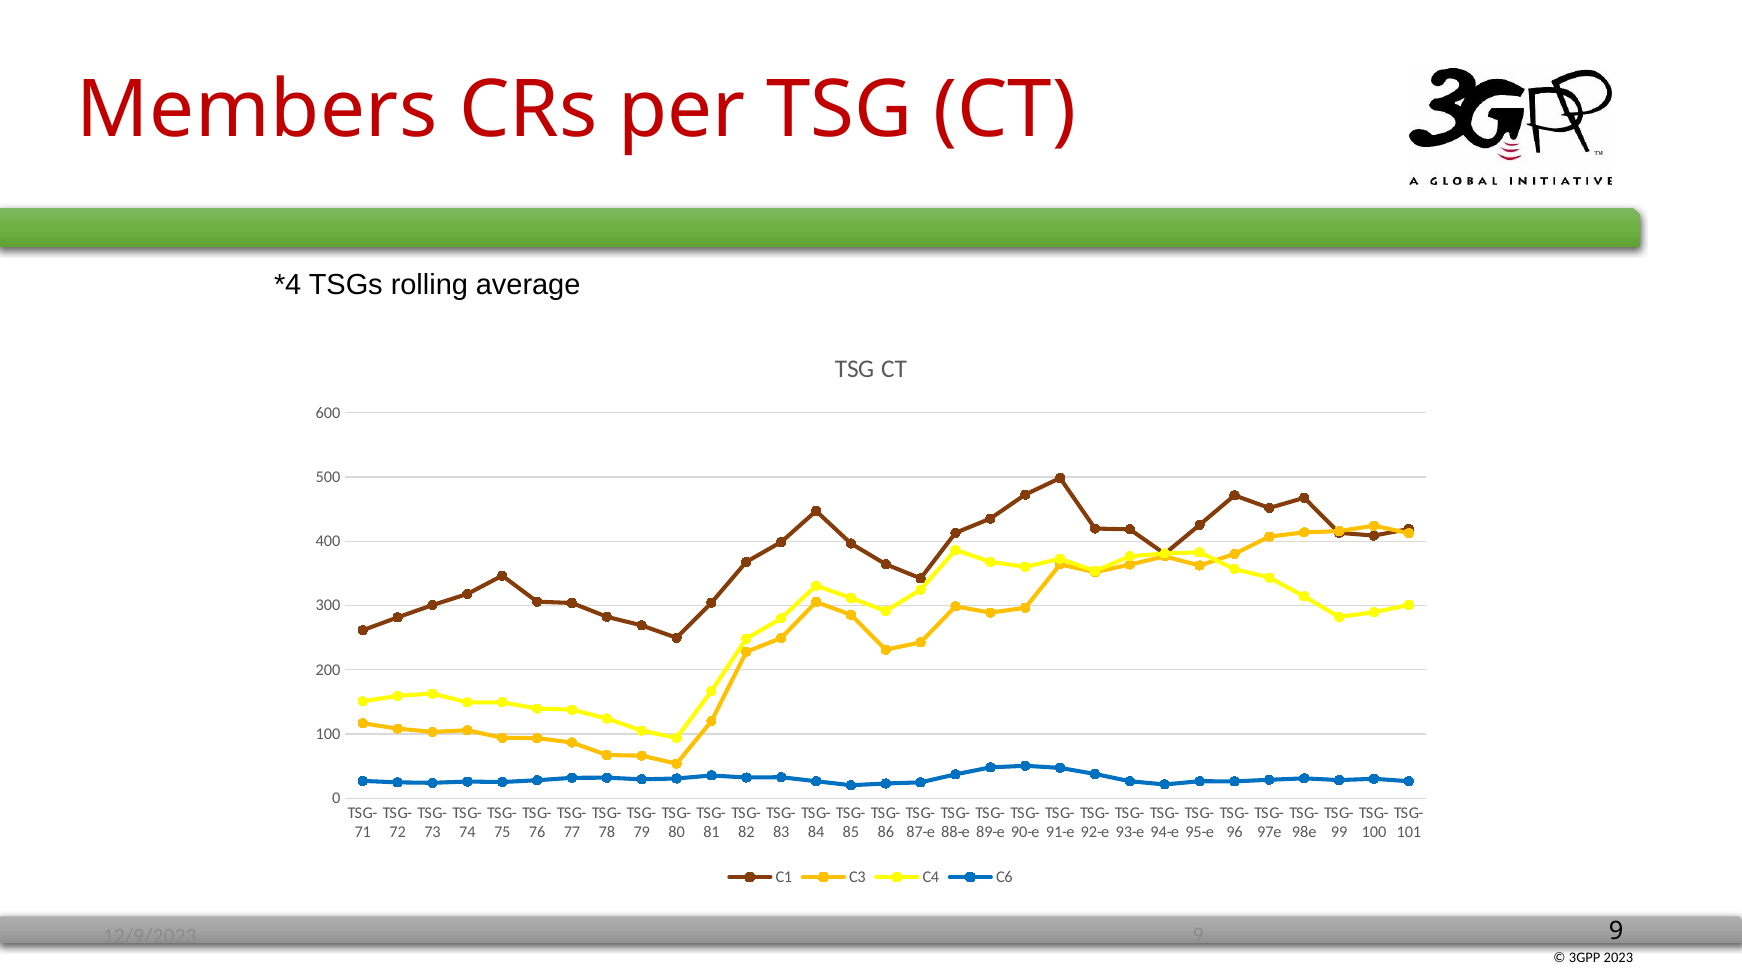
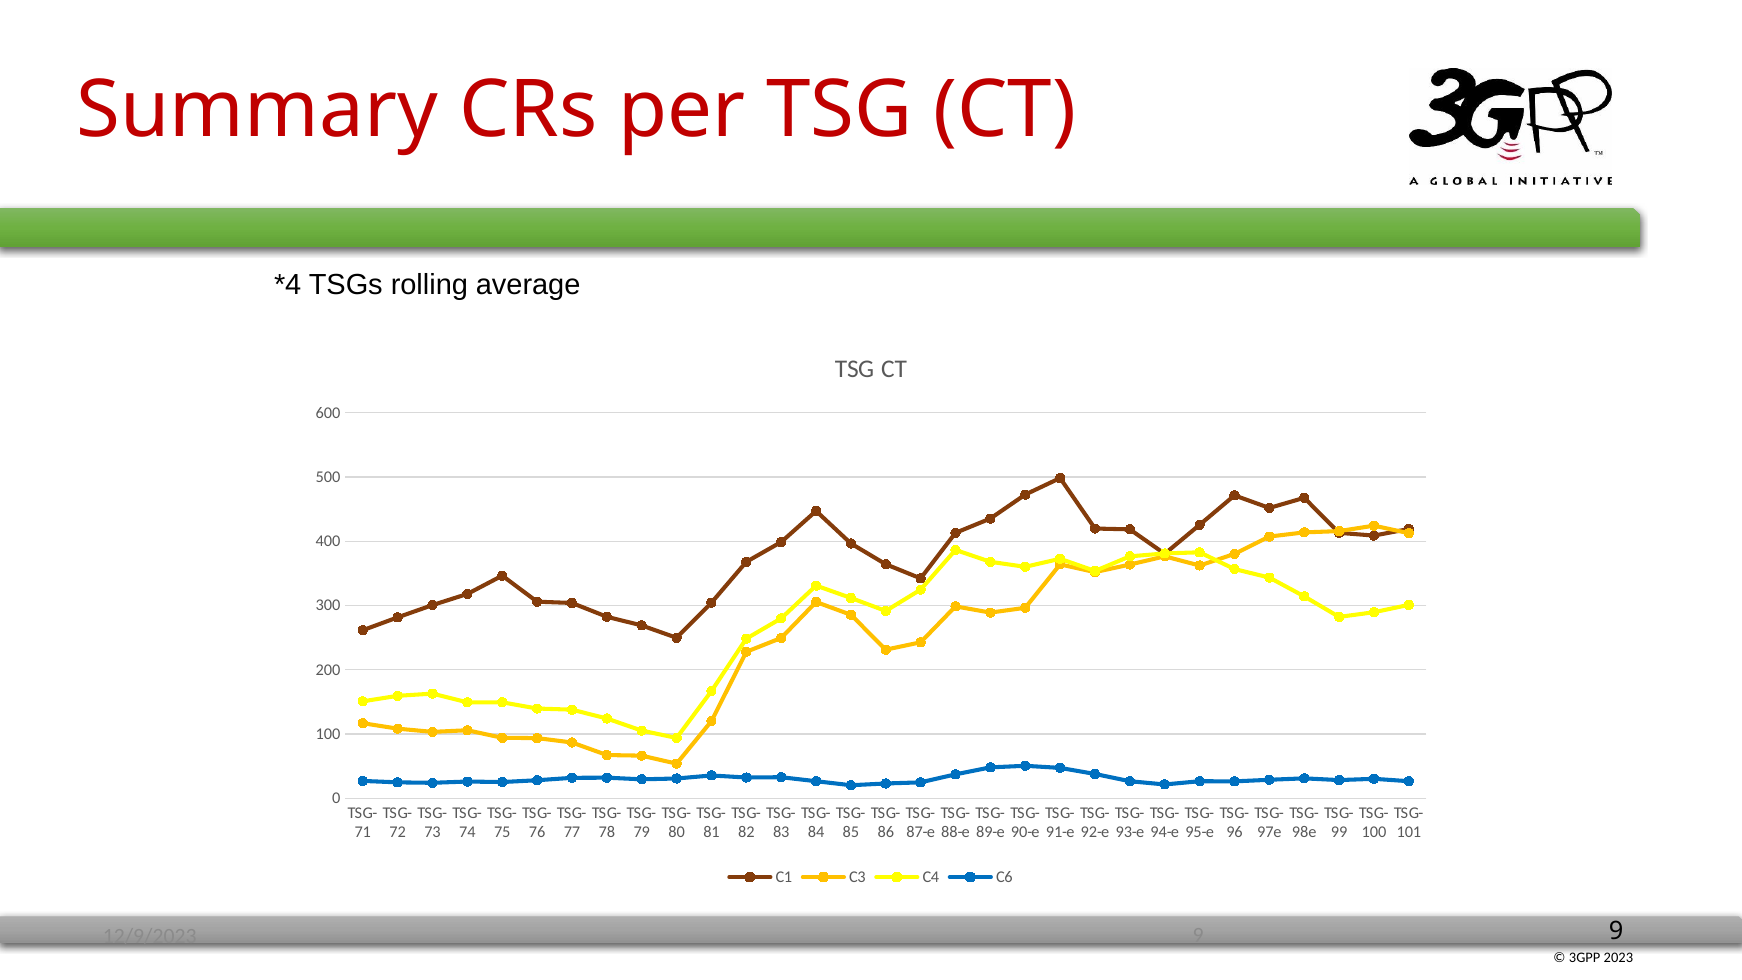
Members: Members -> Summary (257, 110)
